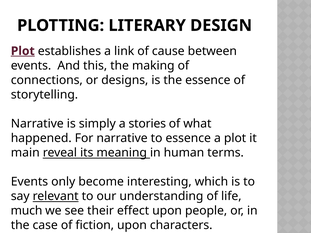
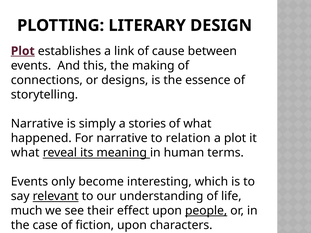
to essence: essence -> relation (188, 138)
main: main -> what (25, 153)
people underline: none -> present (206, 211)
